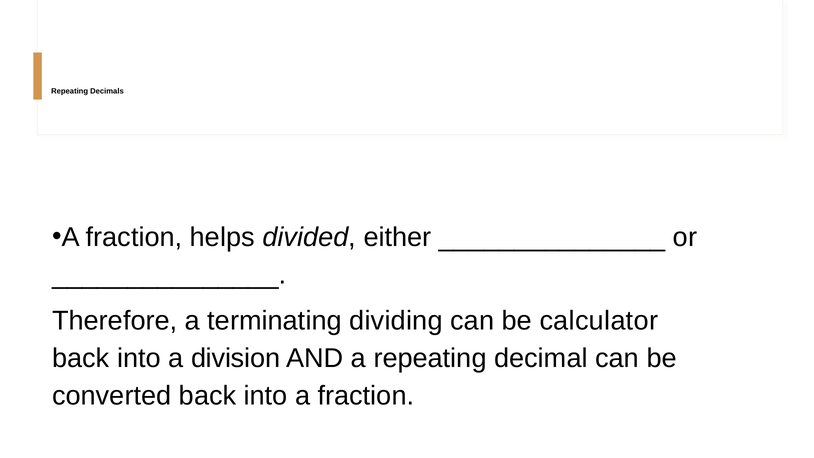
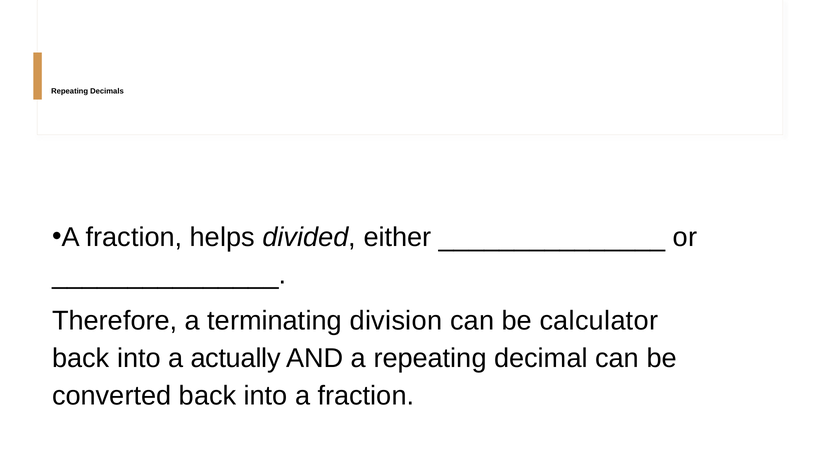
dividing: dividing -> division (396, 321)
division: division -> actually (236, 358)
